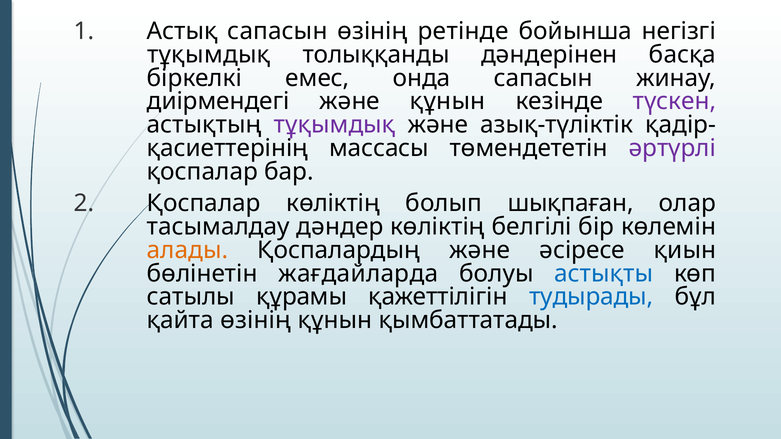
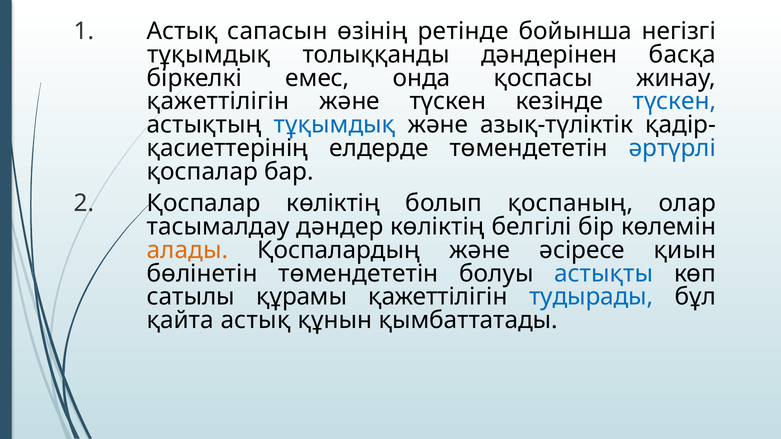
онда сапасын: сапасын -> қоспасы (543, 78)
диірмендегі: диірмендегі -> қажеттілігін (218, 102)
және құнын: құнын -> түскен (448, 102)
түскен colour: purple -> blue (674, 102)
тұқымдық colour: purple -> blue (335, 125)
массасы: массасы -> елдерде (379, 148)
әртүрлі colour: purple -> blue (672, 148)
шықпаған: шықпаған -> қоспаның (570, 203)
бөлінетін жағдайларда: жағдайларда -> төмендететін (358, 274)
қайта өзінің: өзінің -> астық (256, 321)
